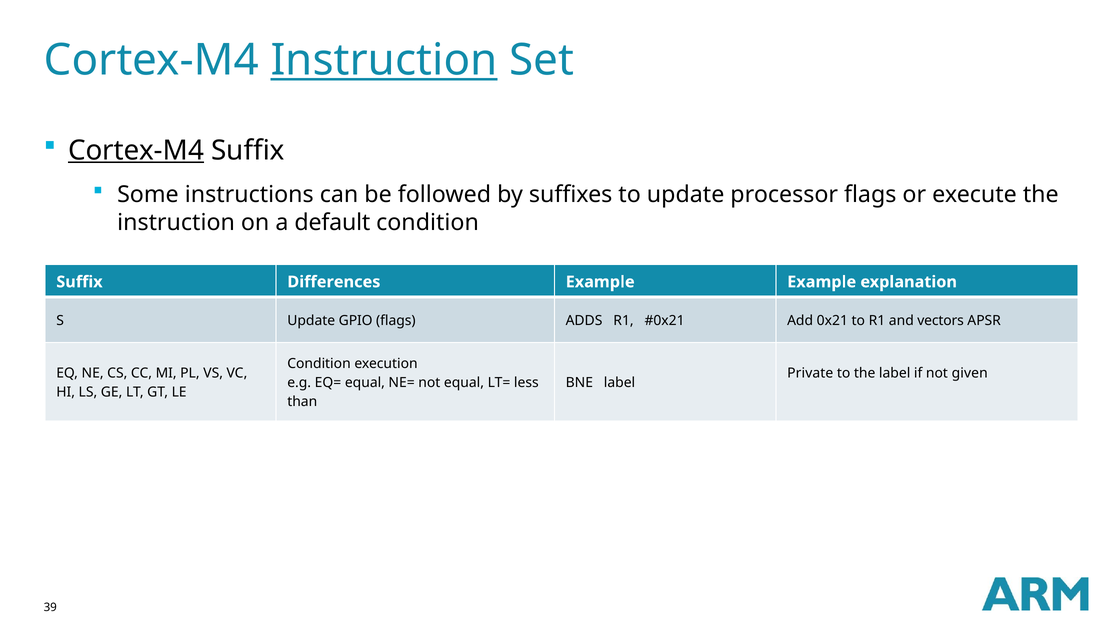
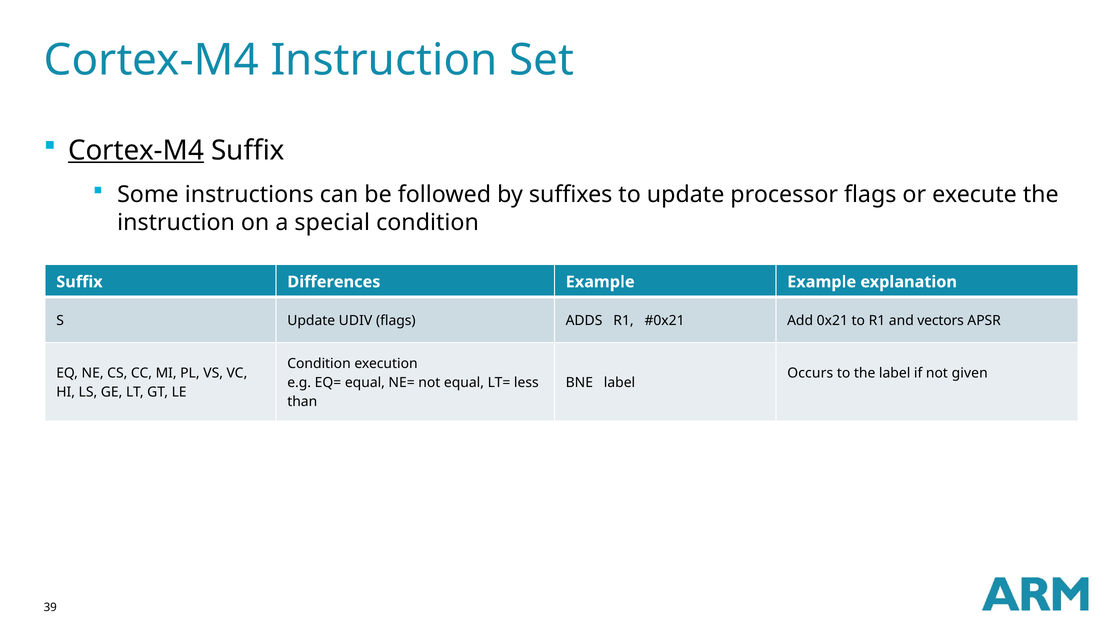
Instruction underline: present -> none (384, 60)
default: default -> special (332, 222)
GPIO: GPIO -> UDIV (356, 320)
Private: Private -> Occurs (810, 373)
